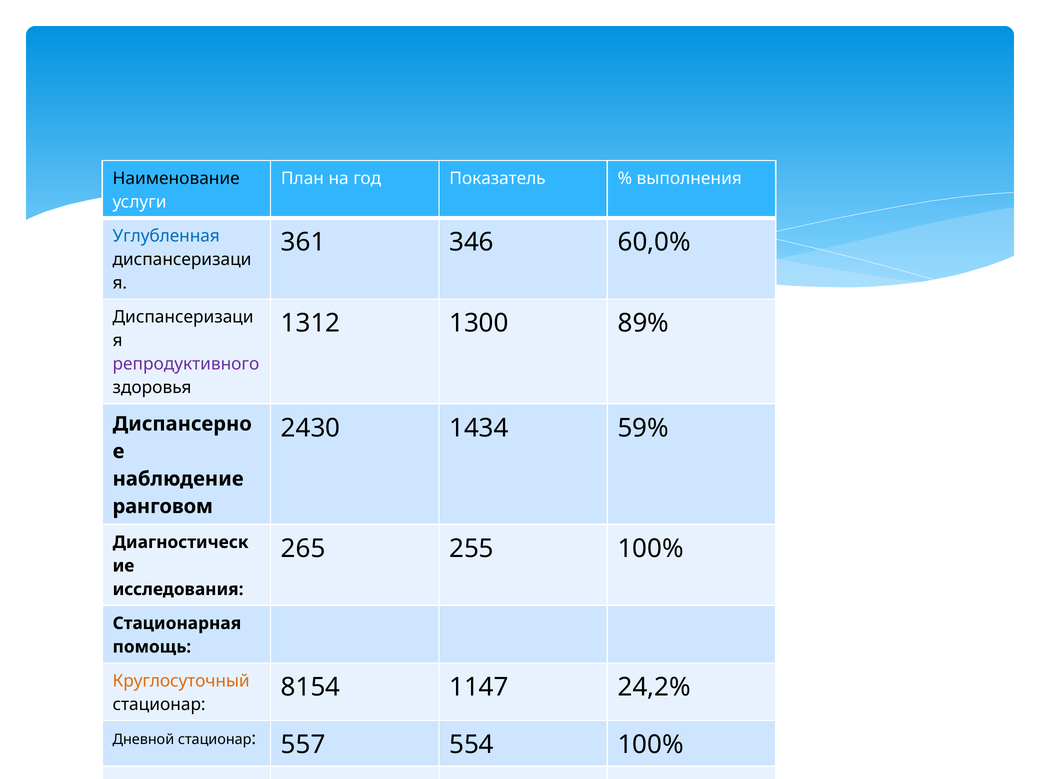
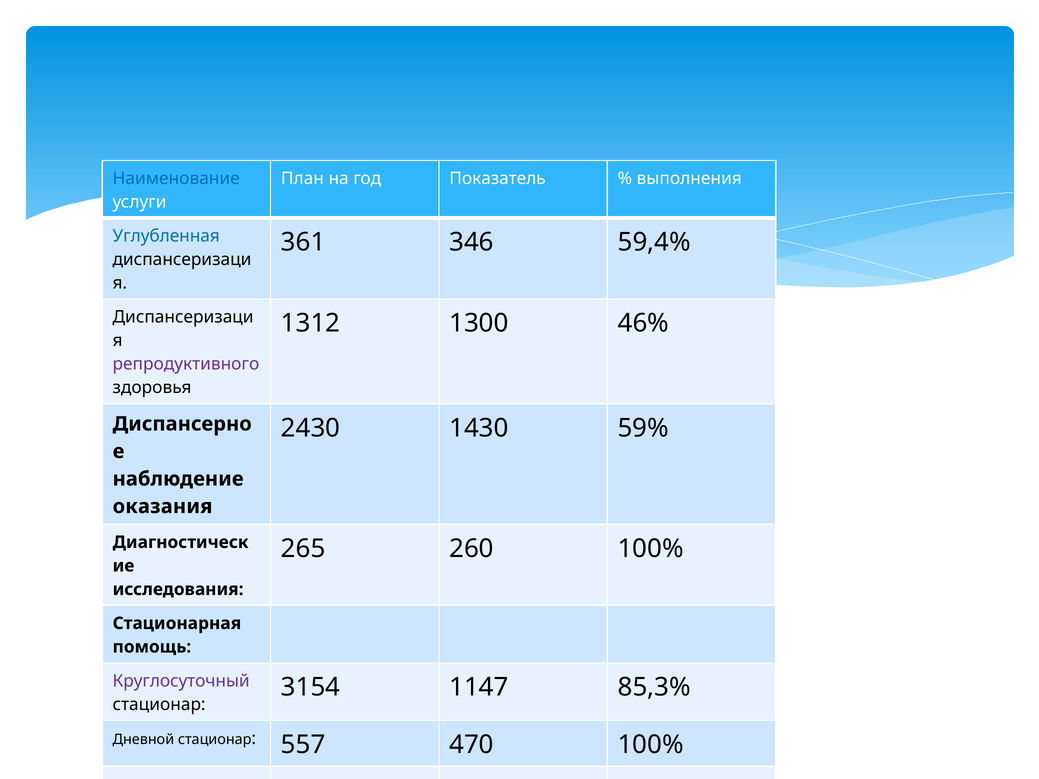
Наименование colour: black -> blue (176, 179)
60,0%: 60,0% -> 59,4% (654, 242)
89%: 89% -> 46% (643, 323)
1434: 1434 -> 1430 (479, 428)
ранговом: ранговом -> оказания (163, 507)
255: 255 -> 260 (472, 549)
Круглосуточный colour: orange -> purple (181, 681)
8154: 8154 -> 3154 (311, 687)
24,2%: 24,2% -> 85,3% (654, 687)
554: 554 -> 470 (472, 745)
